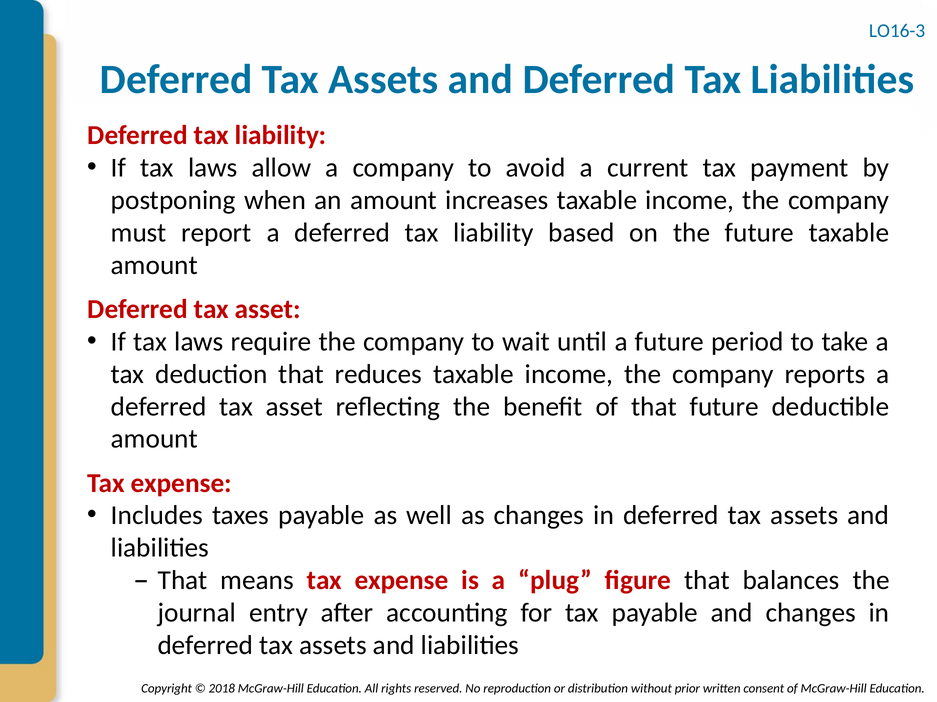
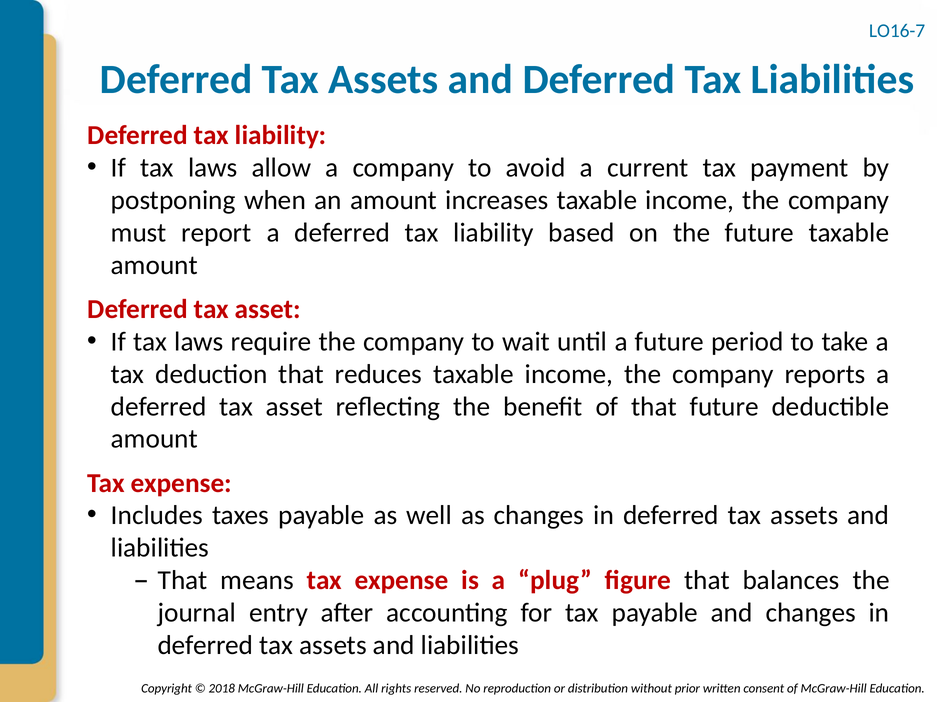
LO16-3: LO16-3 -> LO16-7 (897, 31)
